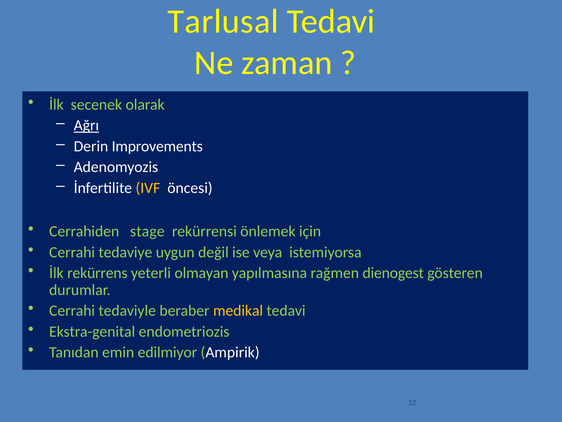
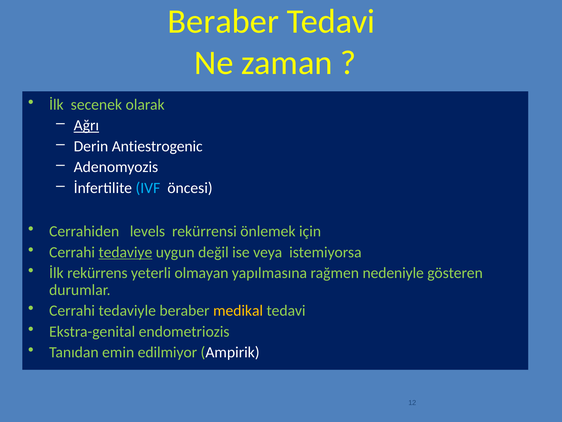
Tarlusal: Tarlusal -> Beraber (223, 22)
Improvements: Improvements -> Antiestrogenic (157, 146)
IVF colour: yellow -> light blue (148, 188)
stage: stage -> levels (147, 231)
tedaviye underline: none -> present (125, 252)
dienogest: dienogest -> nedeniyle (393, 273)
